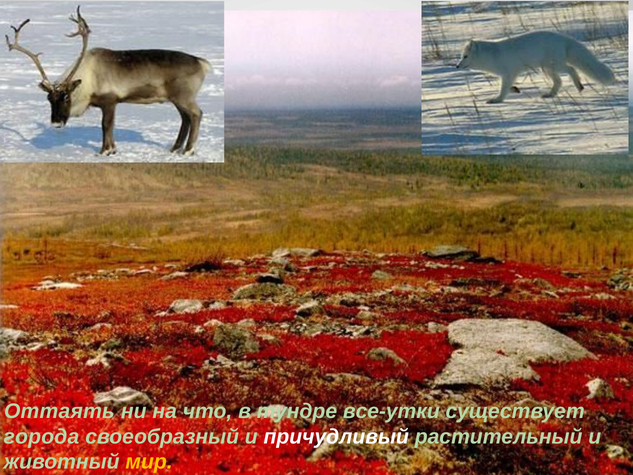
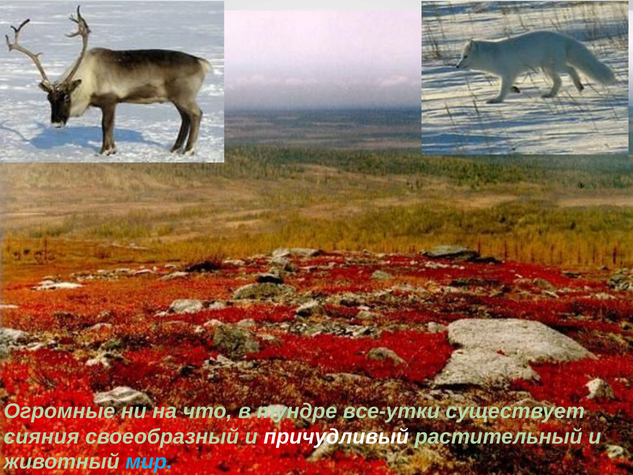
Оттаять: Оттаять -> Огромные (59, 411)
города: города -> сияния (42, 436)
мир colour: yellow -> light blue (149, 462)
